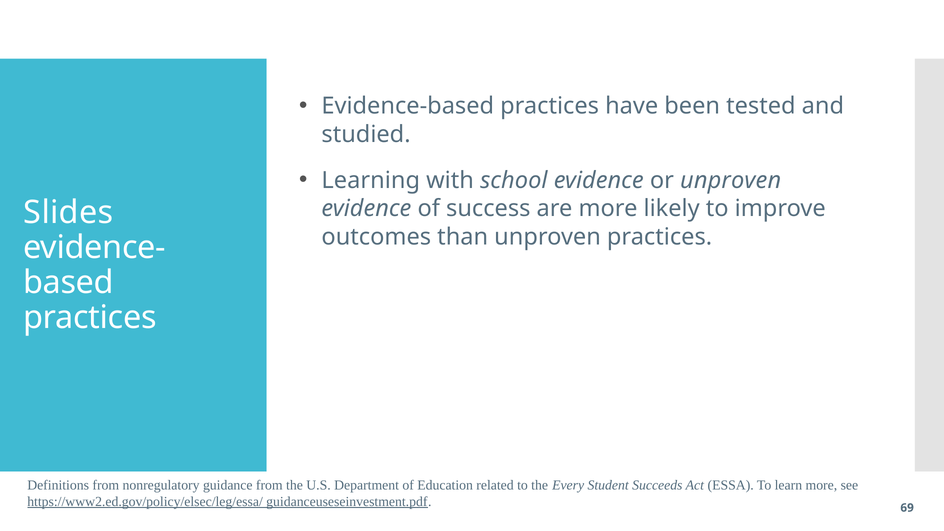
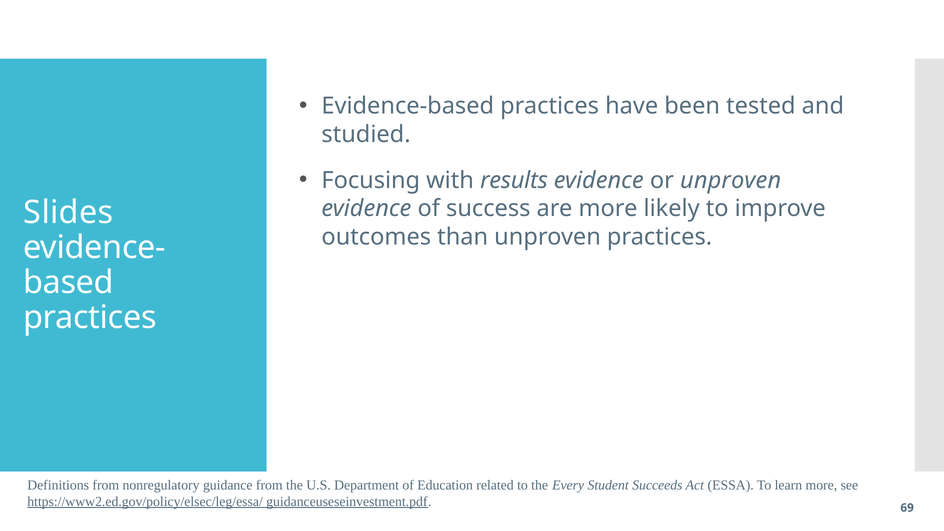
Learning: Learning -> Focusing (371, 180)
school: school -> results (514, 180)
